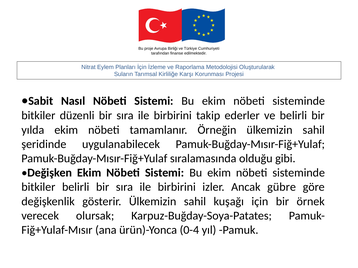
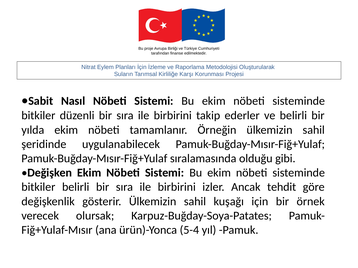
gübre: gübre -> tehdit (282, 187)
0-4: 0-4 -> 5-4 (189, 230)
